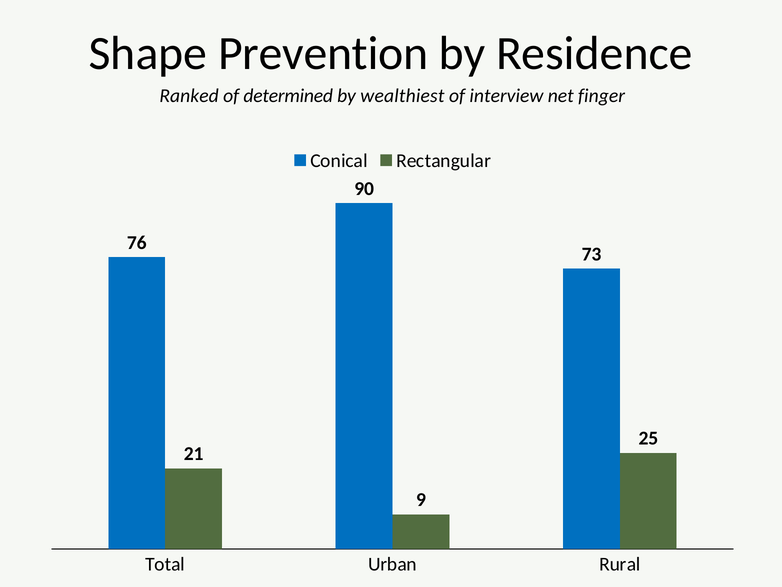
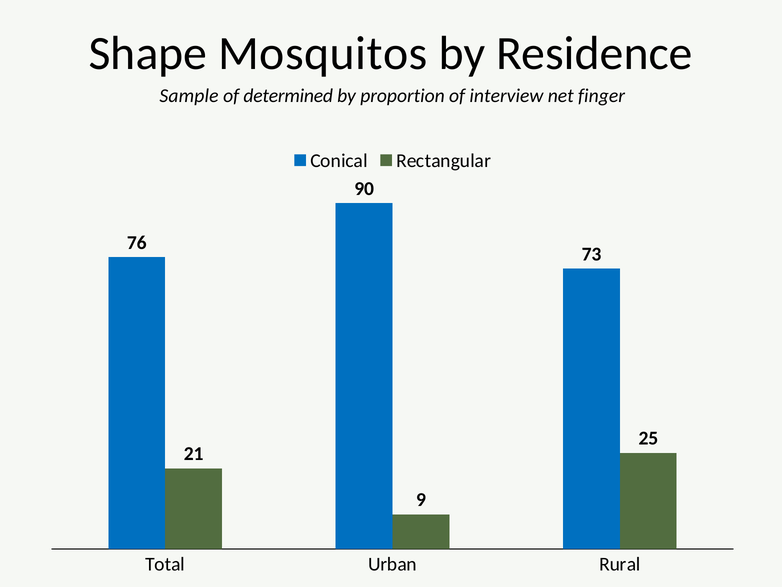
Prevention: Prevention -> Mosquitos (323, 53)
Ranked: Ranked -> Sample (189, 96)
wealthiest: wealthiest -> proportion (402, 96)
